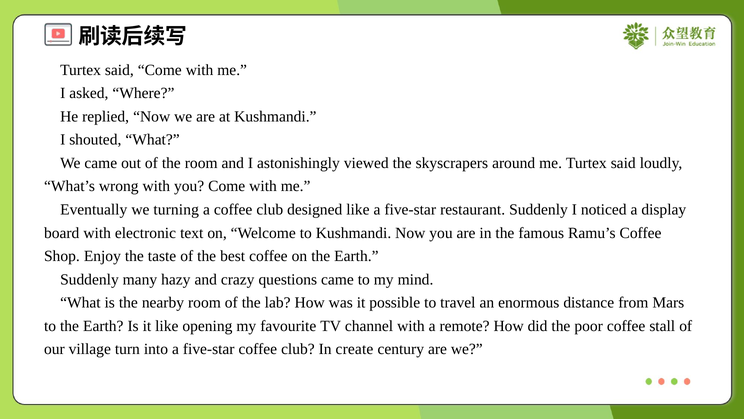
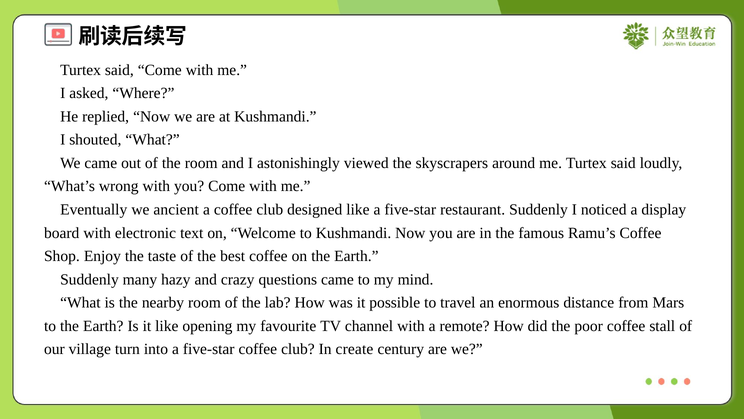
turning: turning -> ancient (176, 209)
